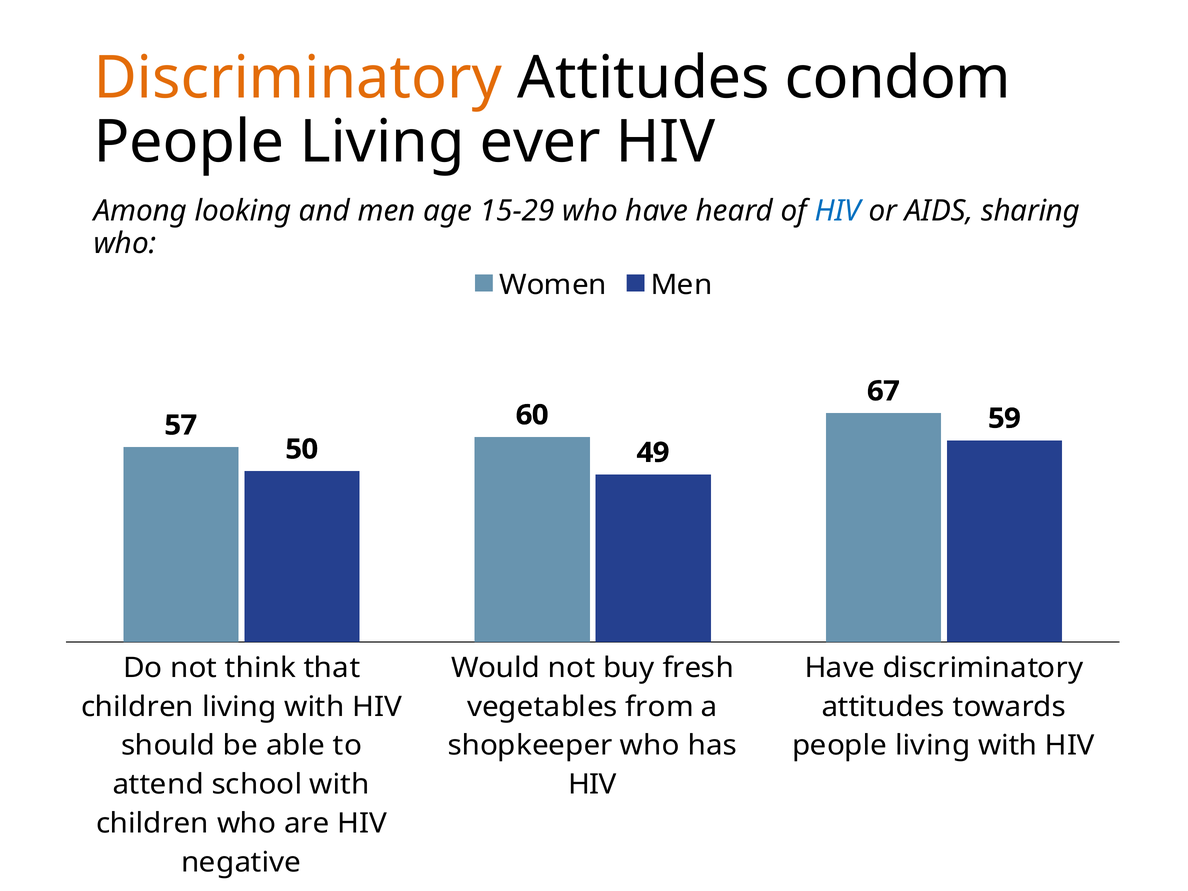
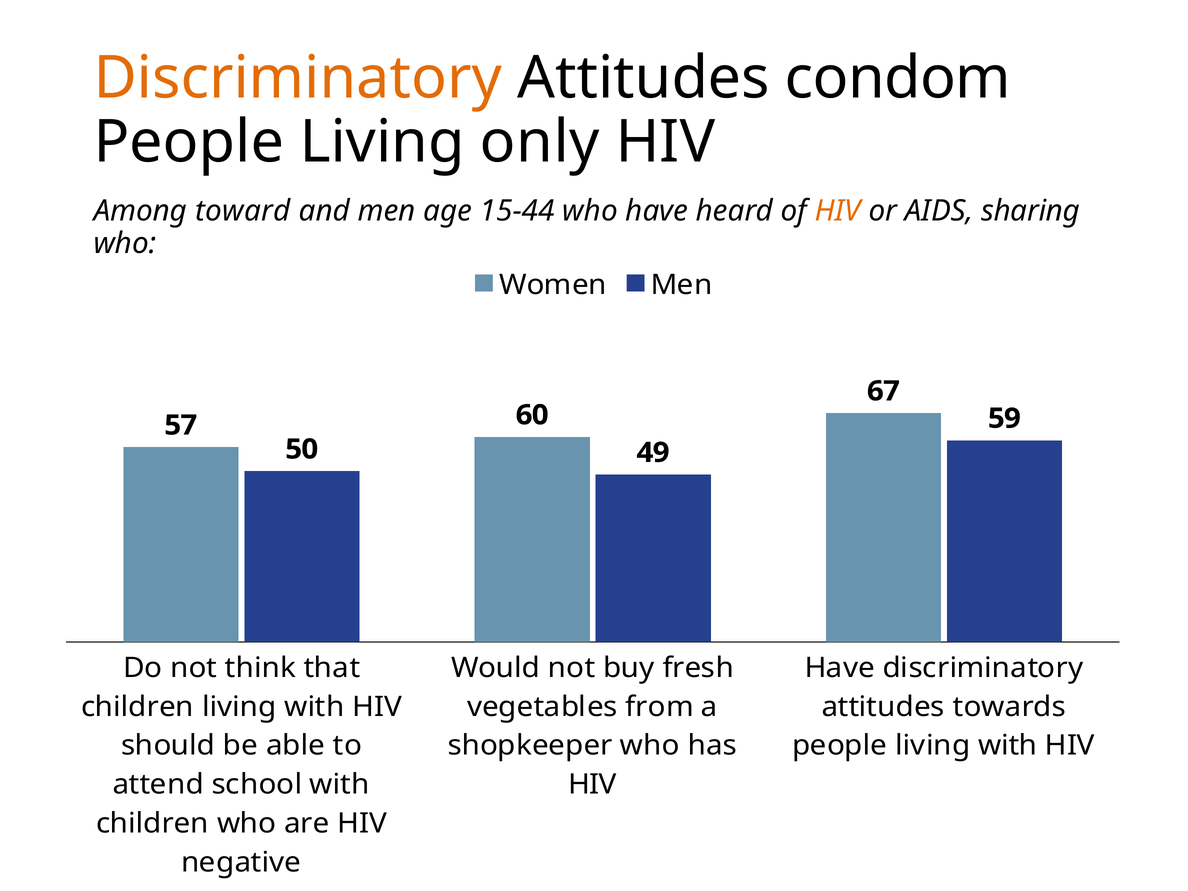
ever: ever -> only (540, 142)
looking: looking -> toward (243, 211)
15-29: 15-29 -> 15-44 (517, 211)
HIV colour: blue -> orange (838, 211)
